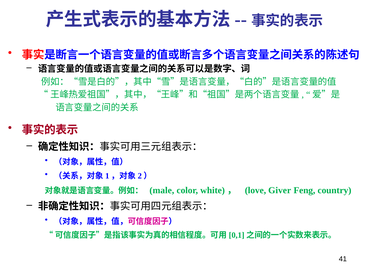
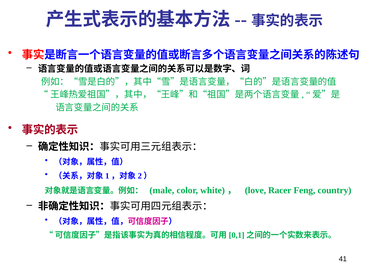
Giver: Giver -> Racer (280, 190)
